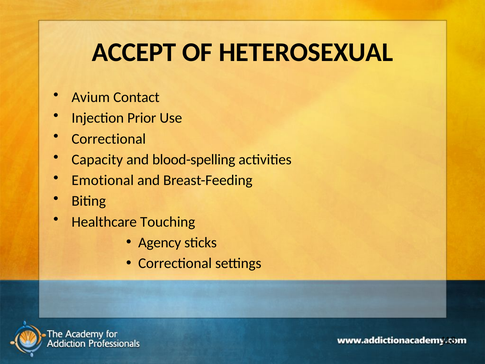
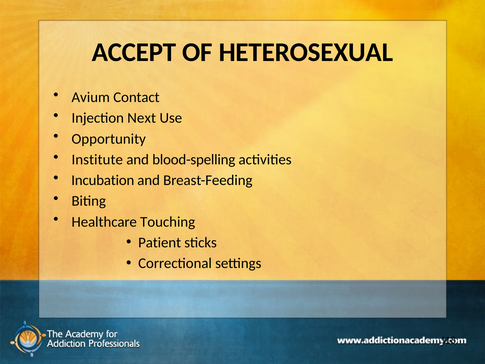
Prior: Prior -> Next (142, 118)
Correctional: Correctional -> Opportunity (109, 139)
Capacity: Capacity -> Institute (97, 159)
Emotional: Emotional -> Incubation (103, 180)
Agency: Agency -> Patient (160, 242)
